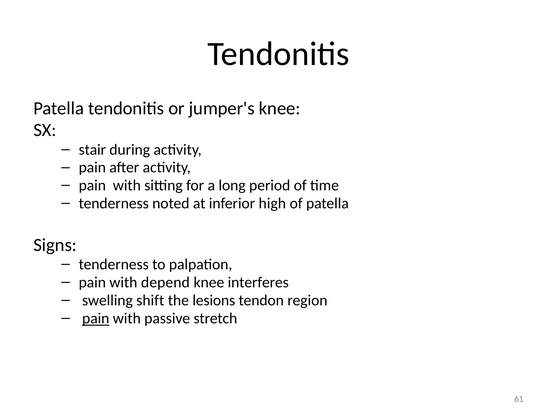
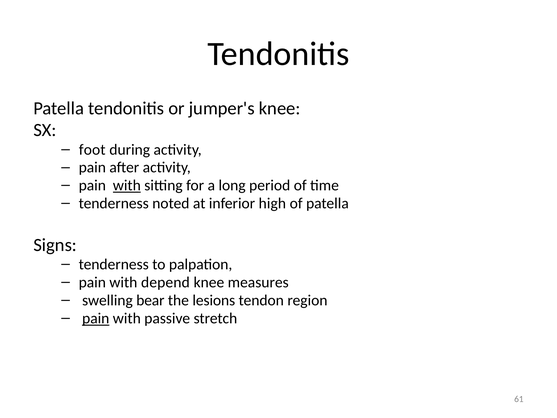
stair: stair -> foot (92, 149)
with underline: none -> present (127, 185)
interferes: interferes -> measures (258, 282)
shift: shift -> bear (150, 300)
